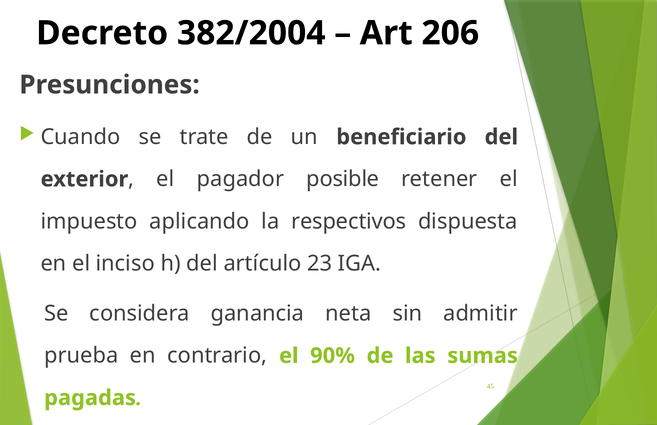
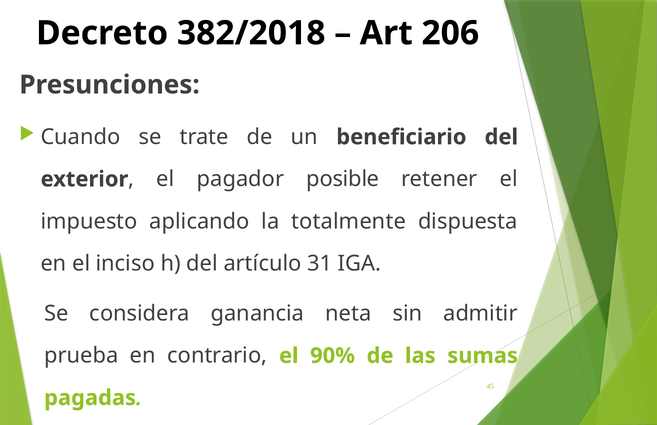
382/2004: 382/2004 -> 382/2018 (251, 33)
respectivos: respectivos -> totalmente (349, 221)
23: 23 -> 31 (320, 263)
